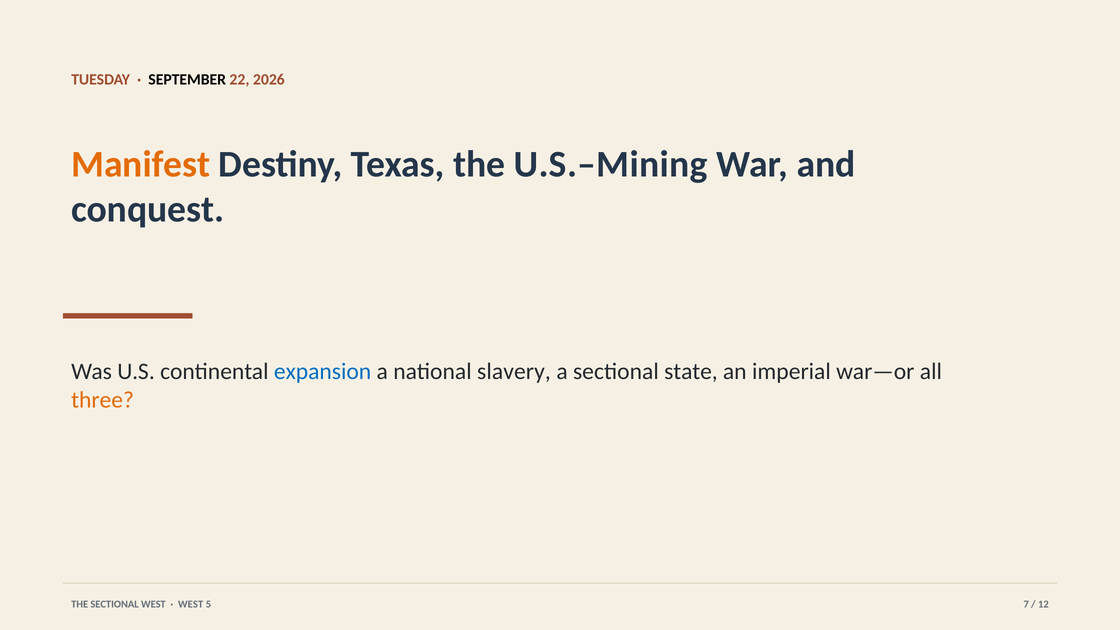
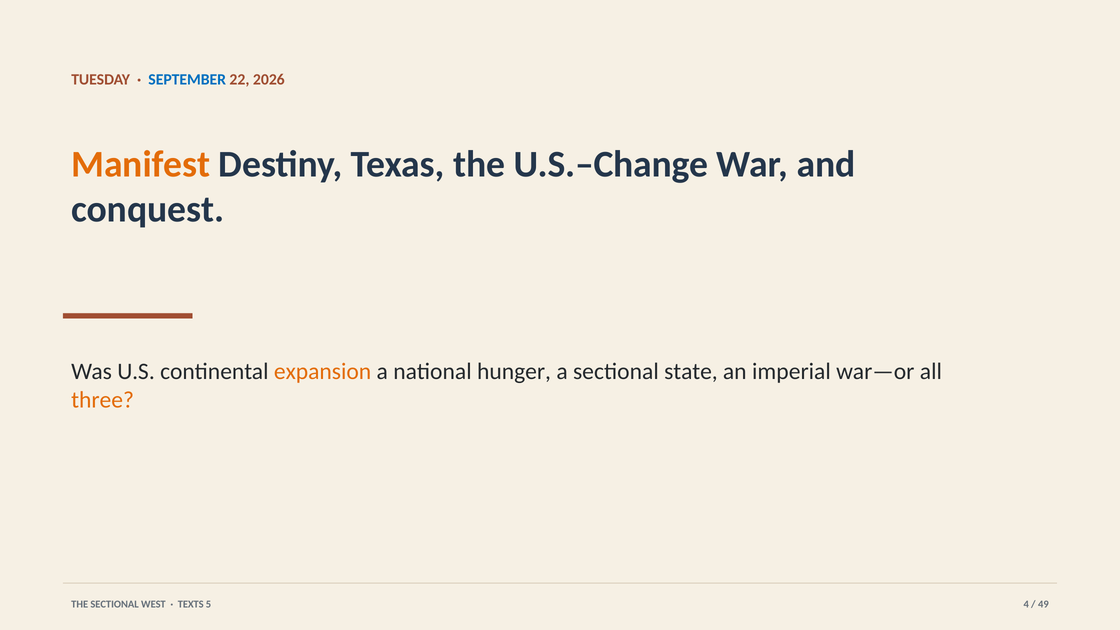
SEPTEMBER colour: black -> blue (187, 79)
U.S.–Mining: U.S.–Mining -> U.S.–Change (611, 164)
expansion colour: blue -> orange (323, 372)
slavery: slavery -> hunger (514, 372)
WEST: WEST -> TEXTS (191, 604)
7: 7 -> 4 (1026, 604)
12: 12 -> 49 (1043, 604)
